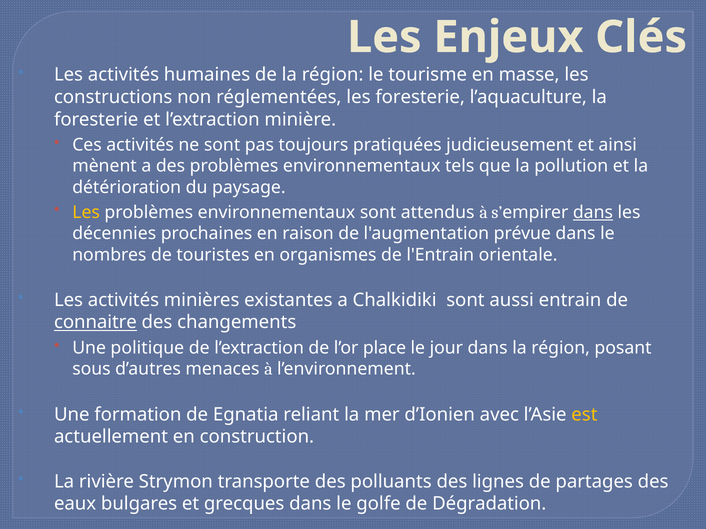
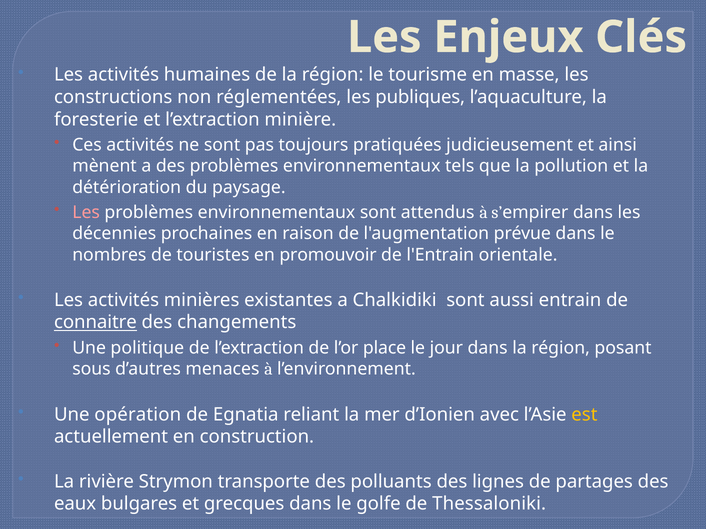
les foresterie: foresterie -> publiques (420, 97)
Les colour: yellow -> pink (86, 213)
dans underline: present -> none (593, 213)
organismes: organismes -> promouvoir (328, 255)
formation: formation -> opération (138, 415)
Dégradation: Dégradation -> Thessaloniki (489, 504)
